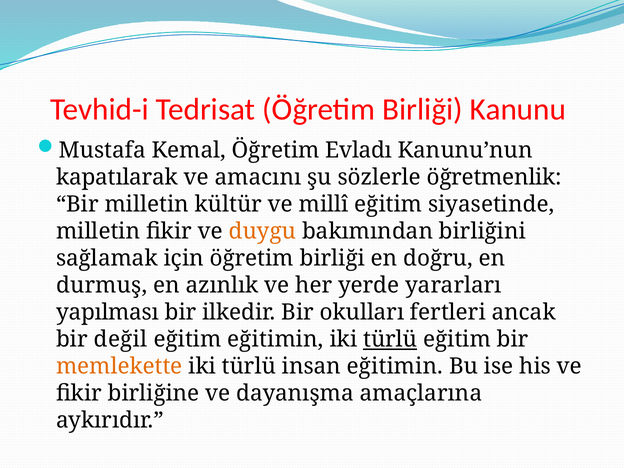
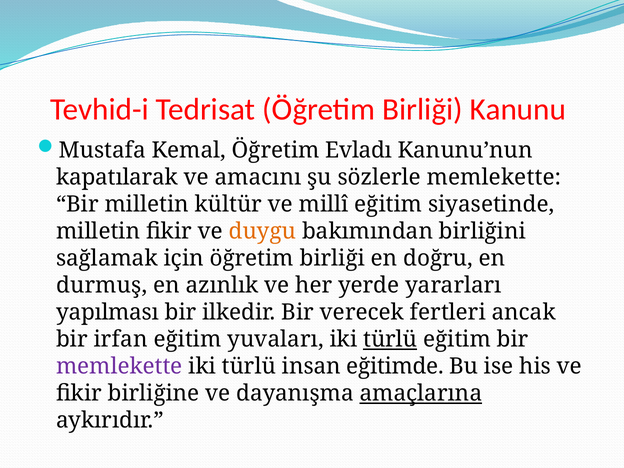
sözlerle öğretmenlik: öğretmenlik -> memlekette (494, 177)
okulları: okulları -> verecek (362, 312)
değil: değil -> irfan (121, 339)
eğitim eğitimin: eğitimin -> yuvaları (275, 339)
memlekette colour: orange -> purple (119, 366)
insan eğitimin: eğitimin -> eğitimde (395, 366)
amaçlarına underline: none -> present (421, 393)
